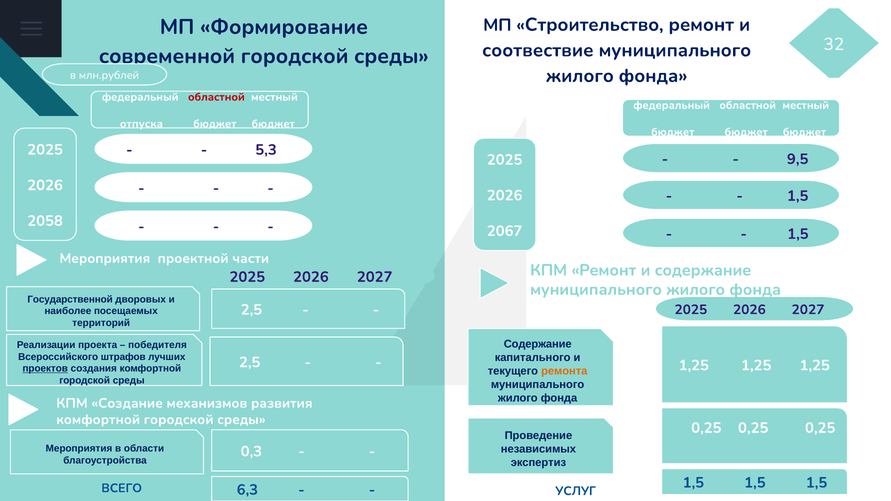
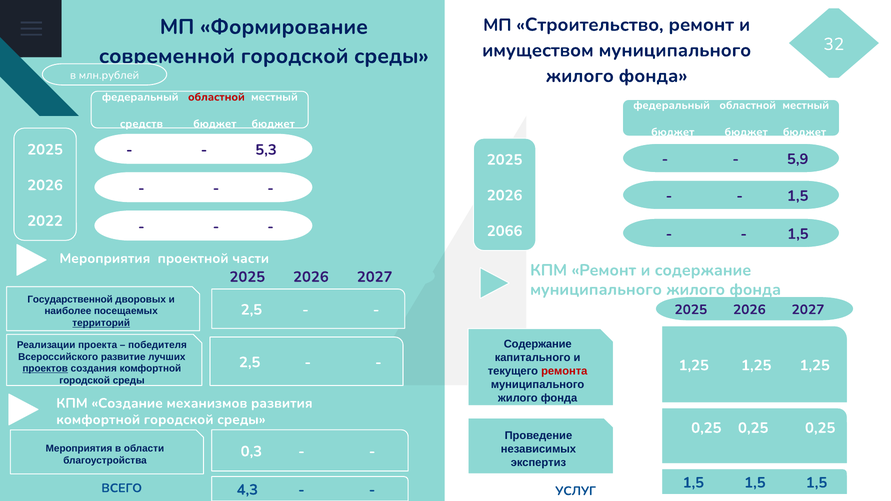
соотвествие: соотвествие -> имуществом (538, 50)
отпуска: отпуска -> средств (141, 124)
9,5: 9,5 -> 5,9 (798, 159)
2058: 2058 -> 2022 (45, 221)
2067: 2067 -> 2066 (505, 231)
территорий underline: none -> present (101, 323)
штрафов: штрафов -> развитие (123, 357)
ремонта colour: orange -> red (564, 371)
6,3: 6,3 -> 4,3 (247, 490)
